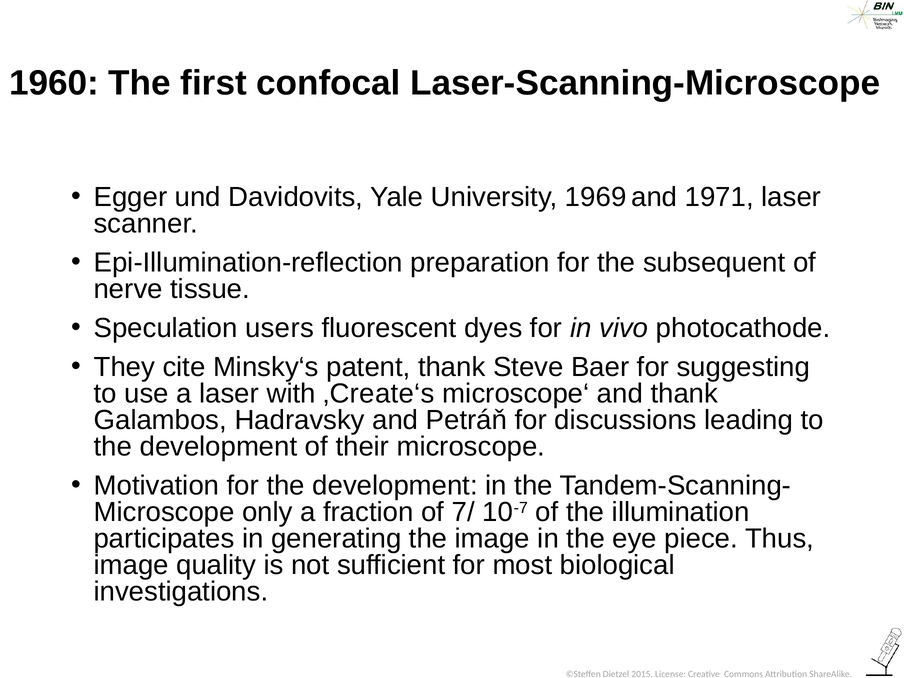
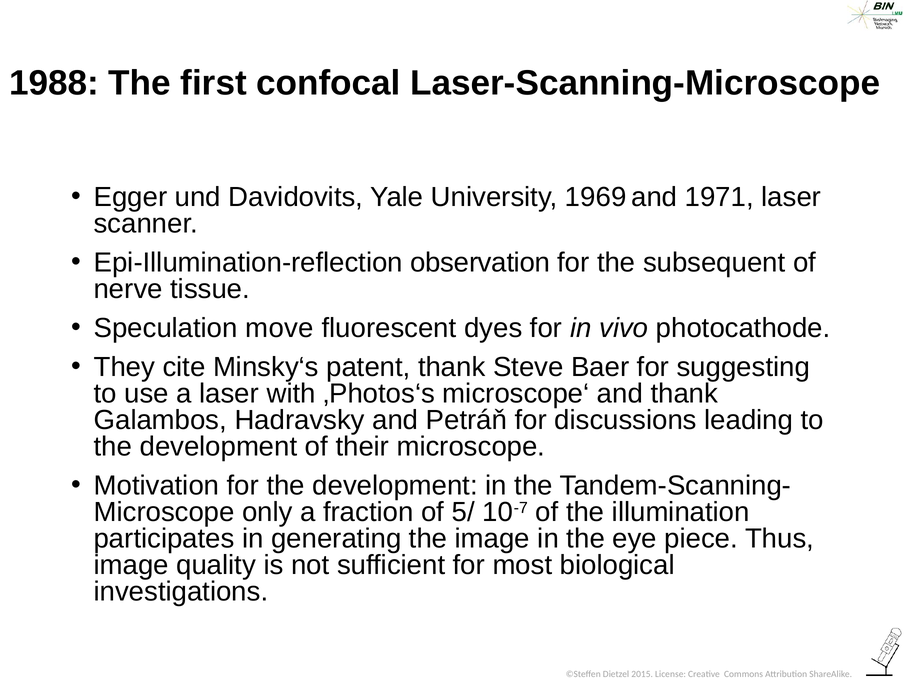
1960: 1960 -> 1988 (54, 83)
preparation: preparation -> observation (480, 263)
users: users -> move (280, 328)
‚Create‘s: ‚Create‘s -> ‚Photos‘s (379, 394)
7/: 7/ -> 5/ (463, 512)
